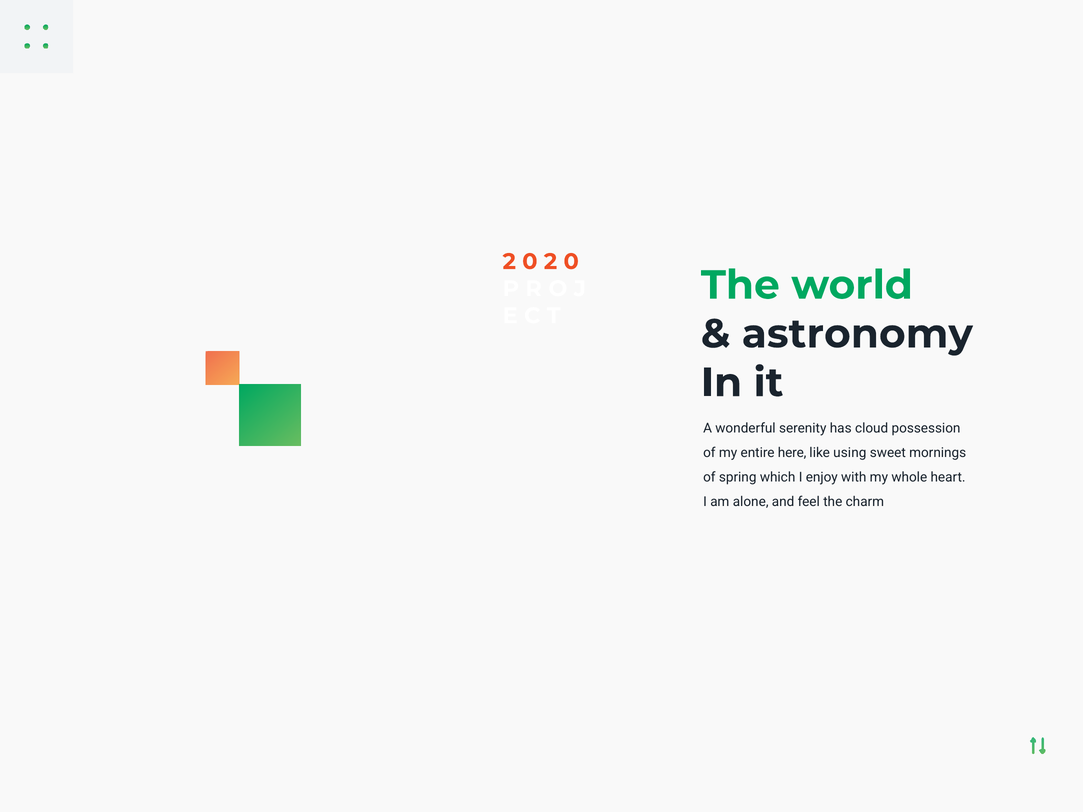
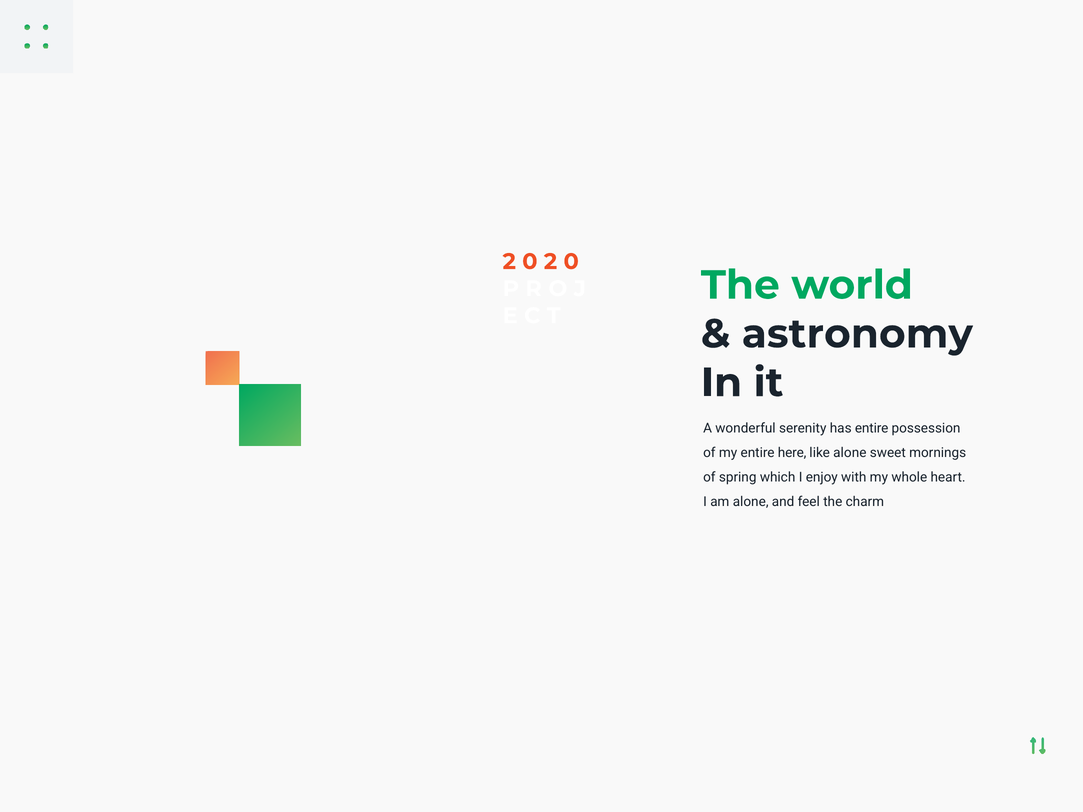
has cloud: cloud -> entire (872, 429)
like using: using -> alone (850, 453)
